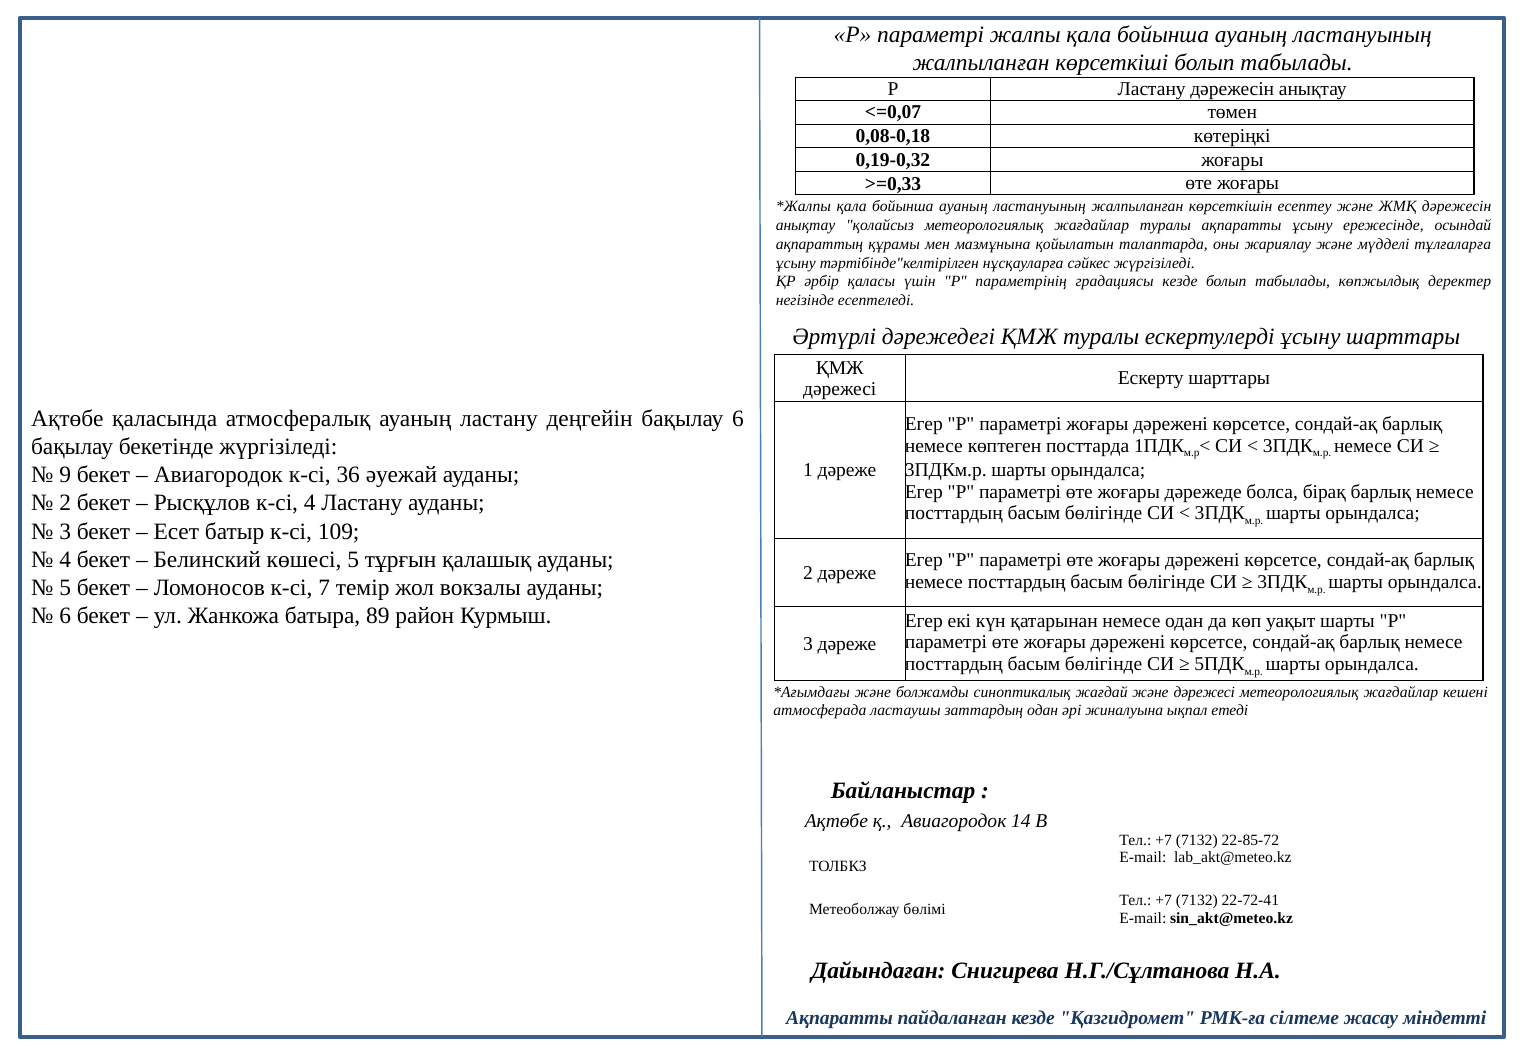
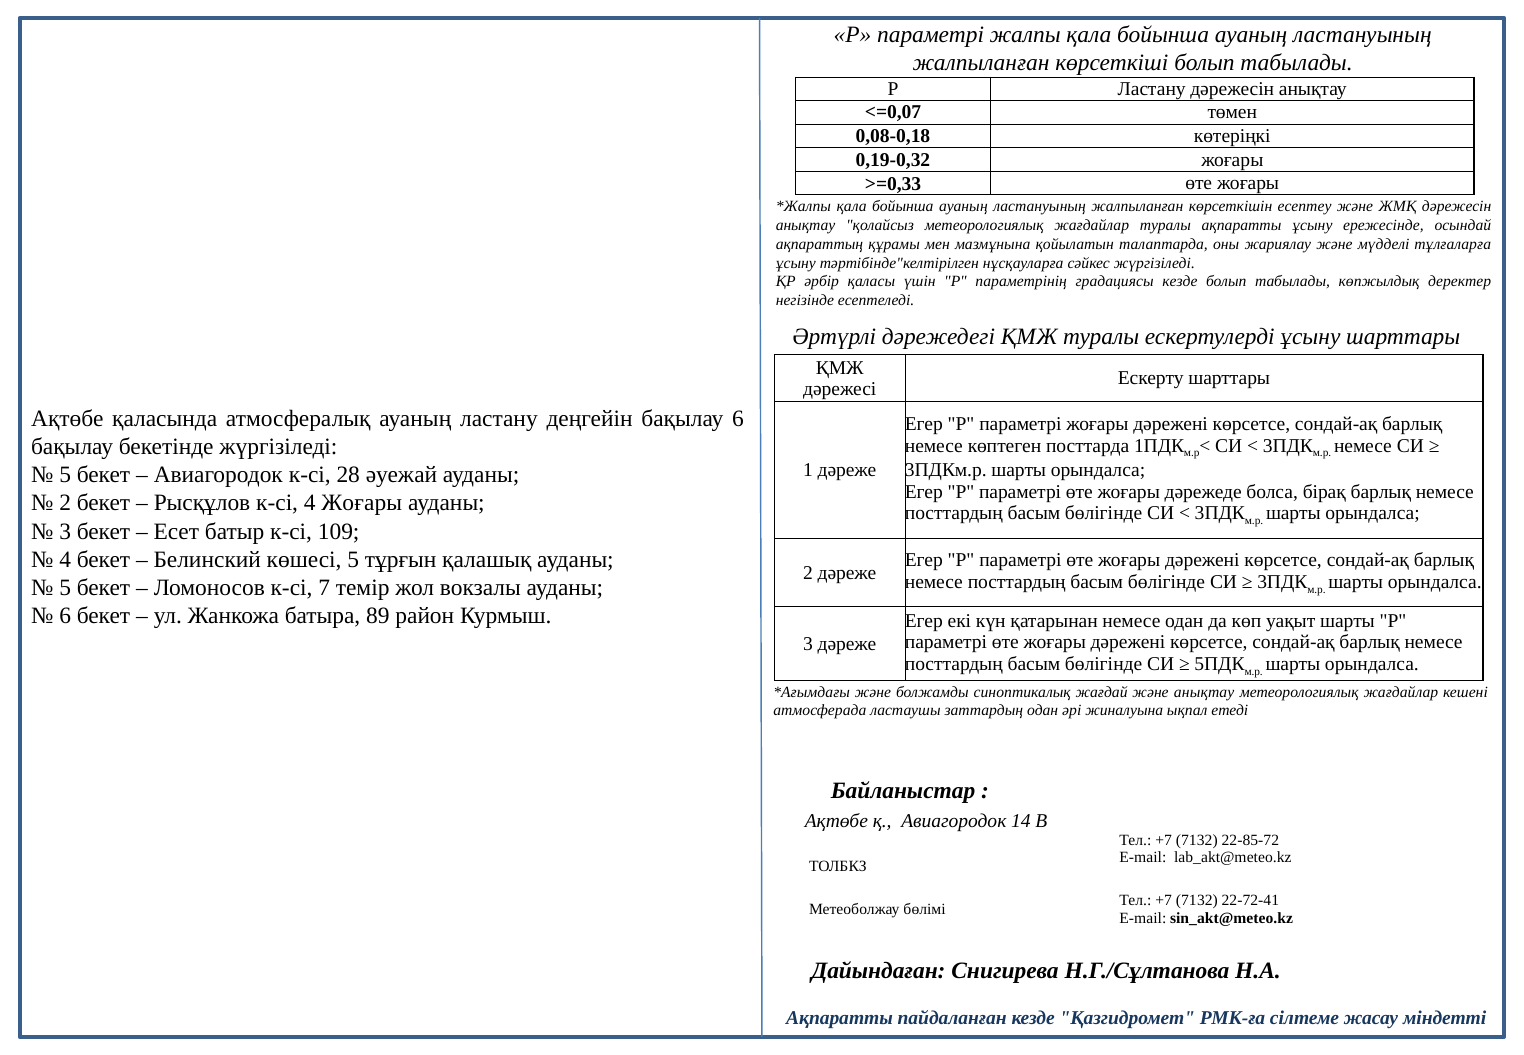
9: 9 -> 5 (65, 475)
36: 36 -> 28 (348, 475)
4 Ластану: Ластану -> Жоғары (362, 503)
және дәрежесі: дәрежесі -> анықтау (1204, 692)
